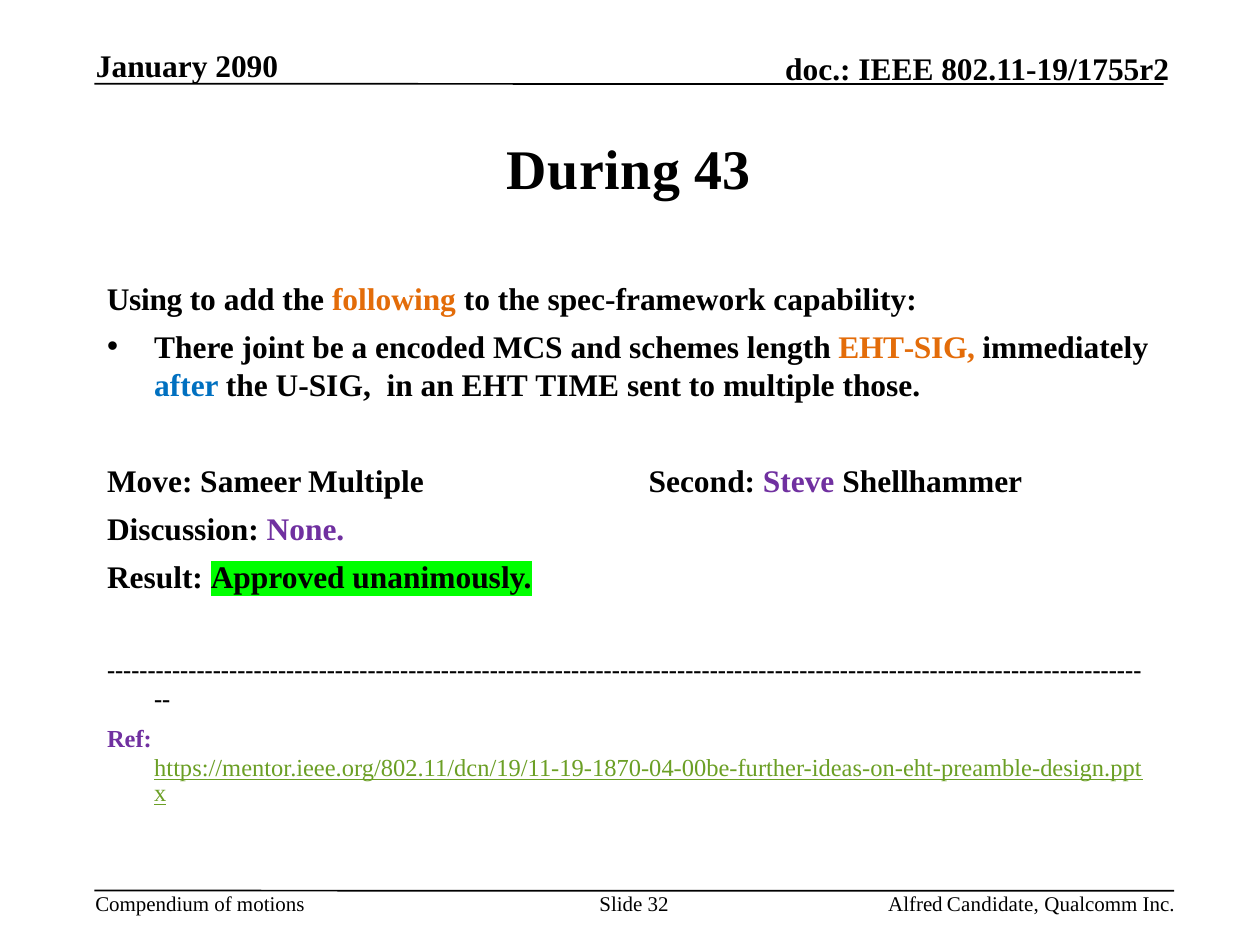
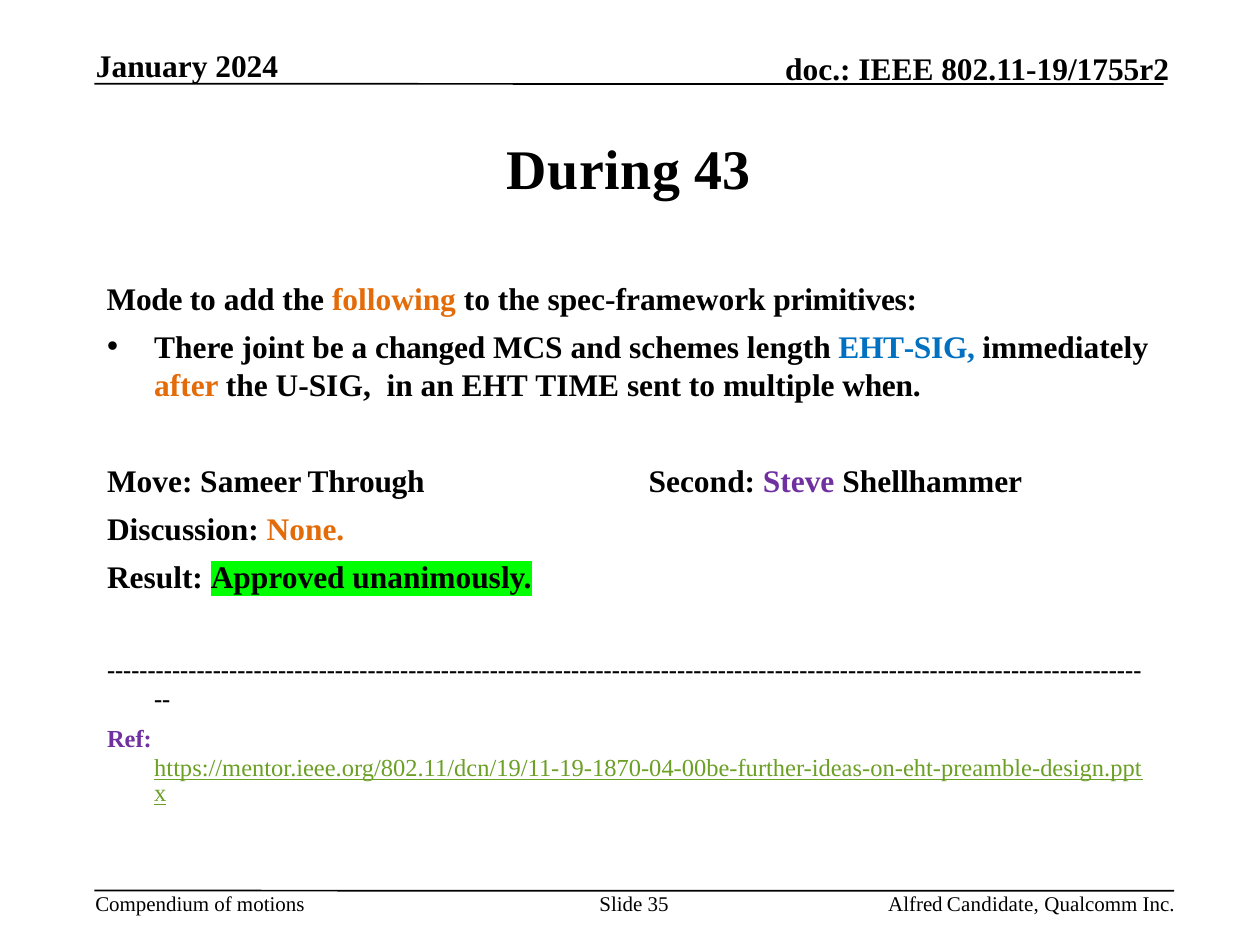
2090: 2090 -> 2024 (247, 67)
Using: Using -> Mode (145, 300)
capability: capability -> primitives (845, 300)
encoded: encoded -> changed (430, 348)
EHT-SIG colour: orange -> blue (907, 348)
after colour: blue -> orange (186, 386)
those: those -> when (882, 386)
Sameer Multiple: Multiple -> Through (366, 482)
None colour: purple -> orange (305, 531)
32: 32 -> 35 (658, 905)
